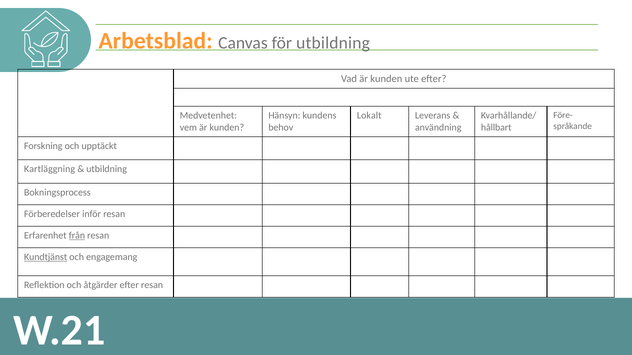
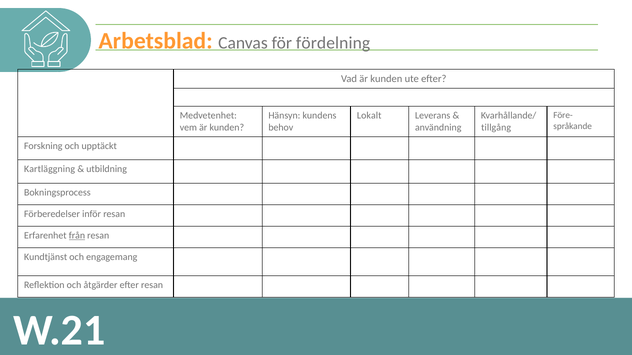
för utbildning: utbildning -> fördelning (333, 43)
hållbart: hållbart -> tillgång (496, 128)
Kundtjänst underline: present -> none (46, 257)
